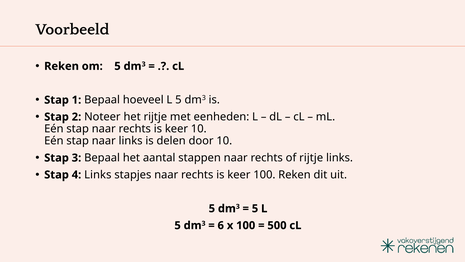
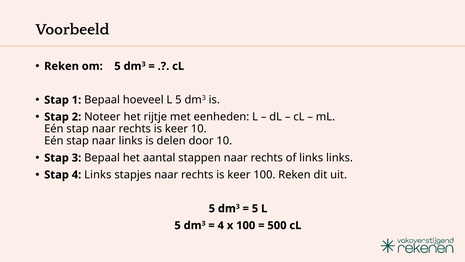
of rijtje: rijtje -> links (311, 158)
6: 6 -> 4 (221, 225)
